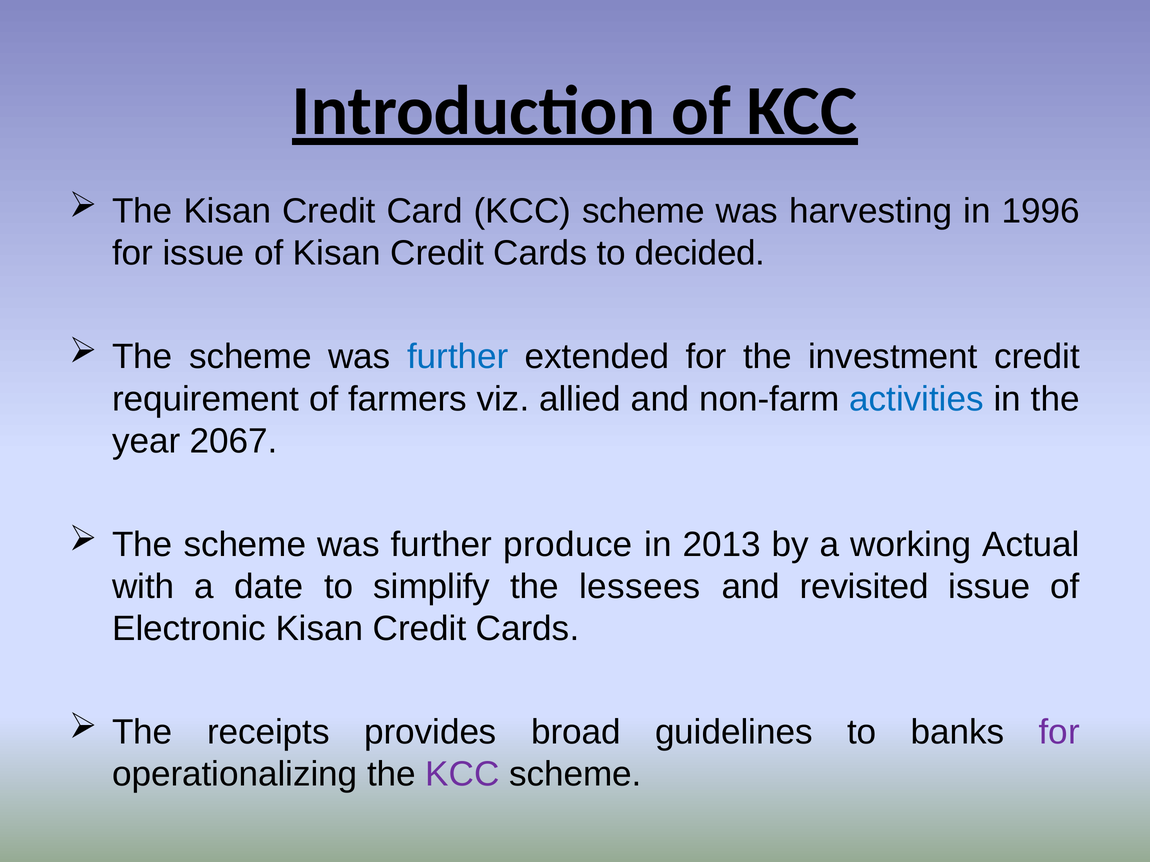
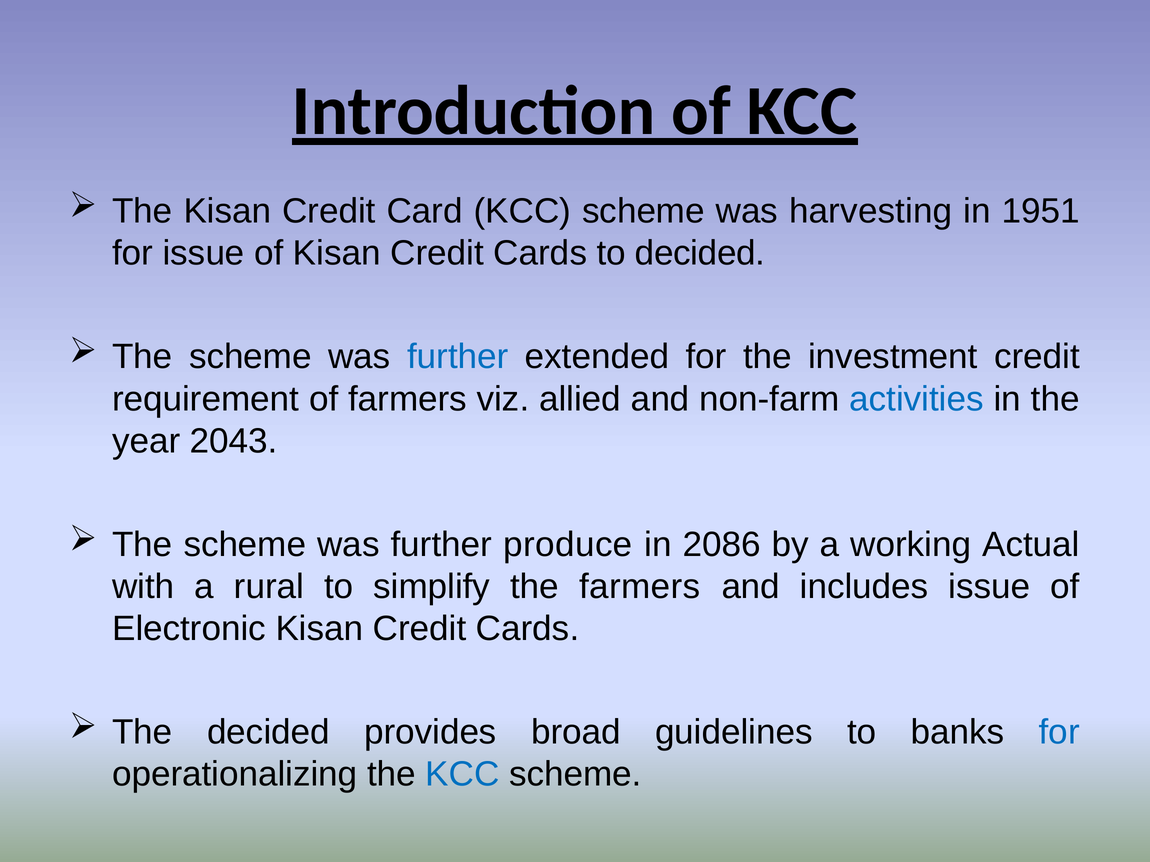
1996: 1996 -> 1951 (1041, 211)
2067: 2067 -> 2043 (234, 441)
2013: 2013 -> 2086 (722, 545)
date: date -> rural (269, 587)
the lessees: lessees -> farmers (640, 587)
revisited: revisited -> includes (864, 587)
The receipts: receipts -> decided (268, 733)
for colour: purple -> blue (1059, 733)
KCC colour: purple -> blue (462, 775)
